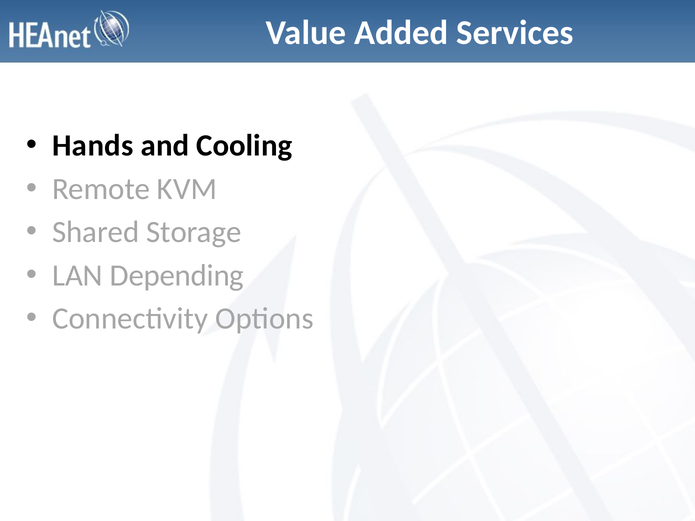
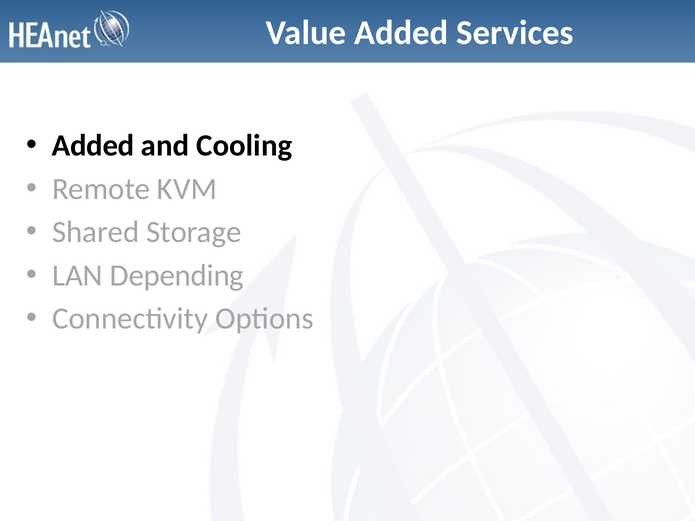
Hands: Hands -> Added (93, 146)
